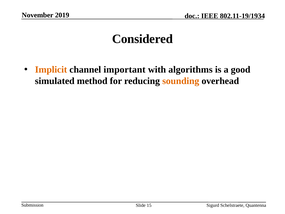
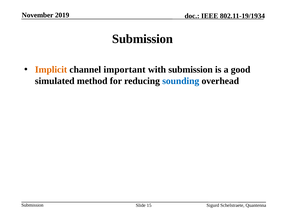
Considered: Considered -> Submission (142, 39)
with algorithms: algorithms -> submission (191, 70)
sounding colour: orange -> blue (181, 81)
